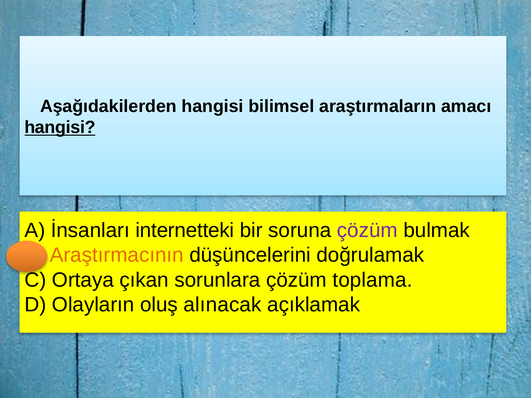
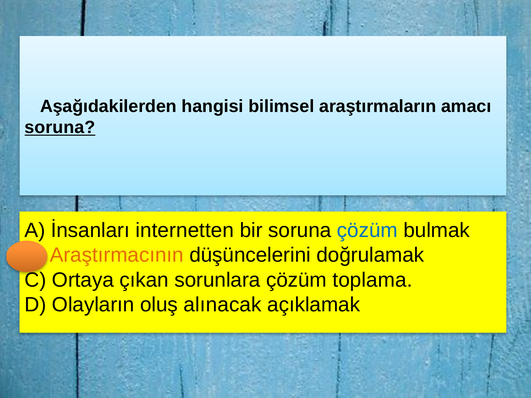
hangisi: hangisi -> soruna (60, 128)
internetteki: internetteki -> internetten (185, 231)
çözüm colour: purple -> blue (367, 231)
